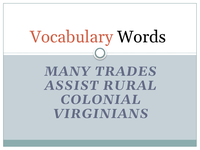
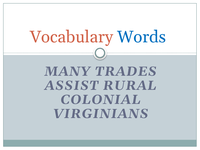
Words colour: black -> blue (142, 37)
